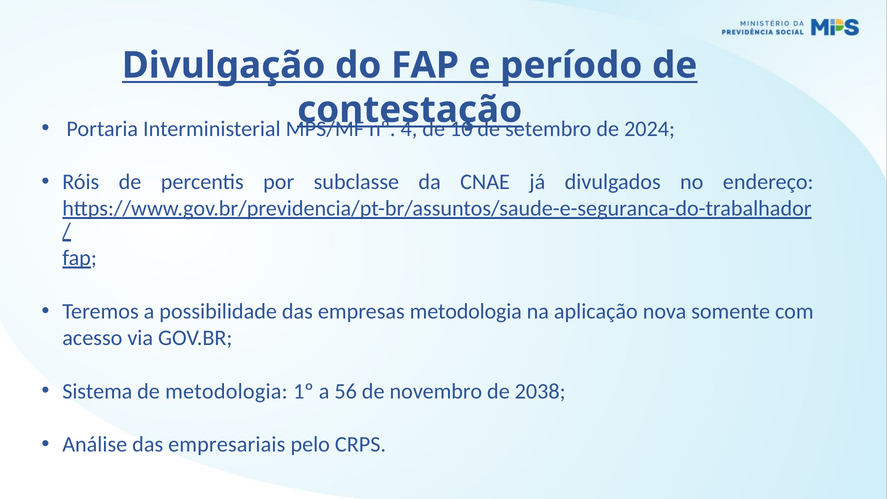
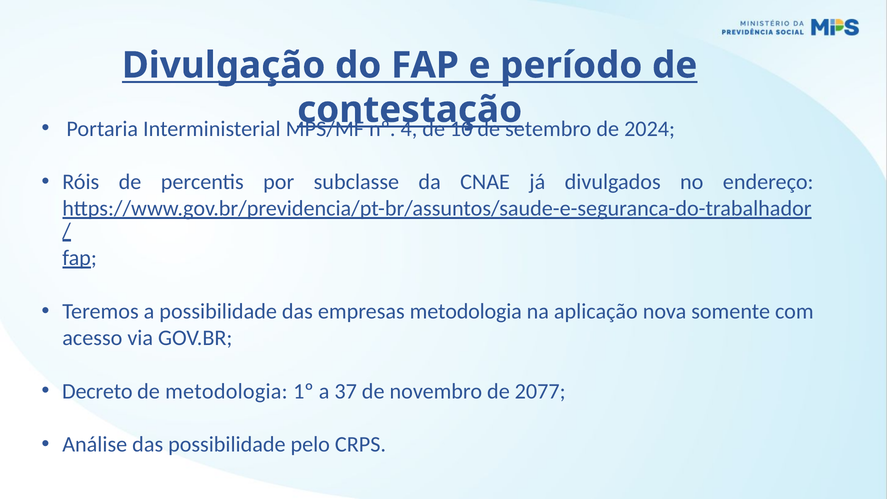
Sistema: Sistema -> Decreto (97, 391)
56: 56 -> 37 (346, 391)
2038: 2038 -> 2077 (540, 391)
das empresariais: empresariais -> possibilidade (227, 444)
